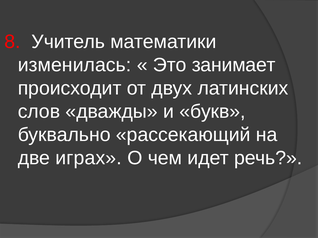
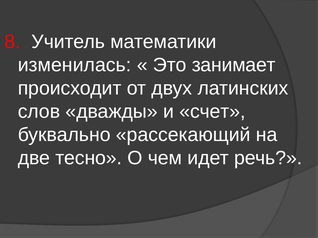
букв: букв -> счет (212, 112)
играх: играх -> тесно (89, 158)
